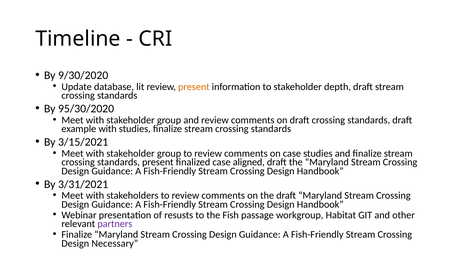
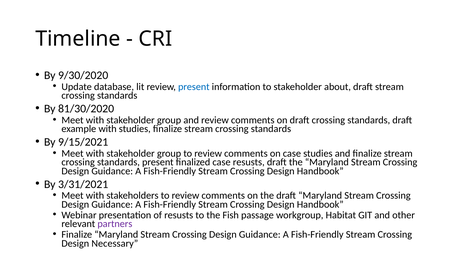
present colour: orange -> blue (194, 87)
depth: depth -> about (338, 87)
95/30/2020: 95/30/2020 -> 81/30/2020 (86, 109)
3/15/2021: 3/15/2021 -> 9/15/2021 (83, 142)
case aligned: aligned -> resusts (249, 162)
